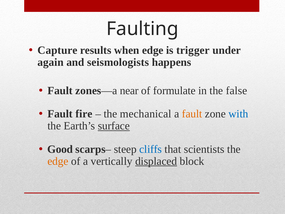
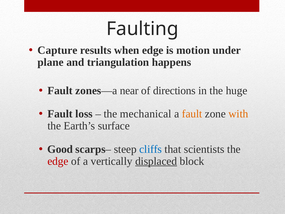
trigger: trigger -> motion (193, 50)
again: again -> plane (51, 62)
seismologists: seismologists -> triangulation (118, 62)
formulate: formulate -> directions (174, 91)
false: false -> huge (237, 91)
fire: fire -> loss (84, 114)
with colour: blue -> orange (238, 114)
surface underline: present -> none (114, 126)
edge colour: orange -> red (58, 161)
